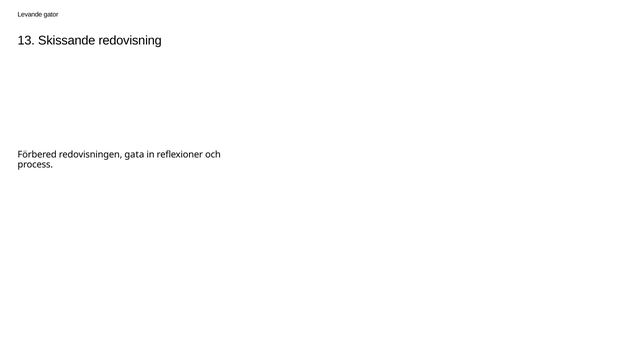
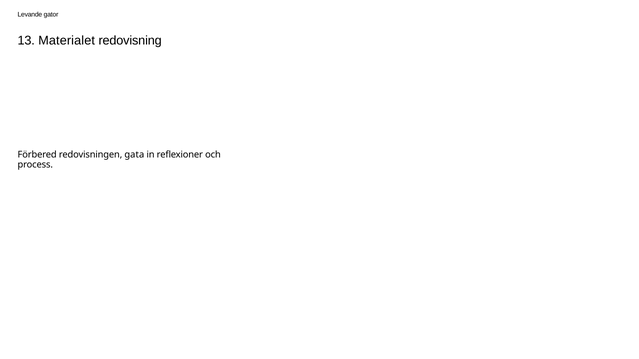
Skissande: Skissande -> Materialet (67, 41)
